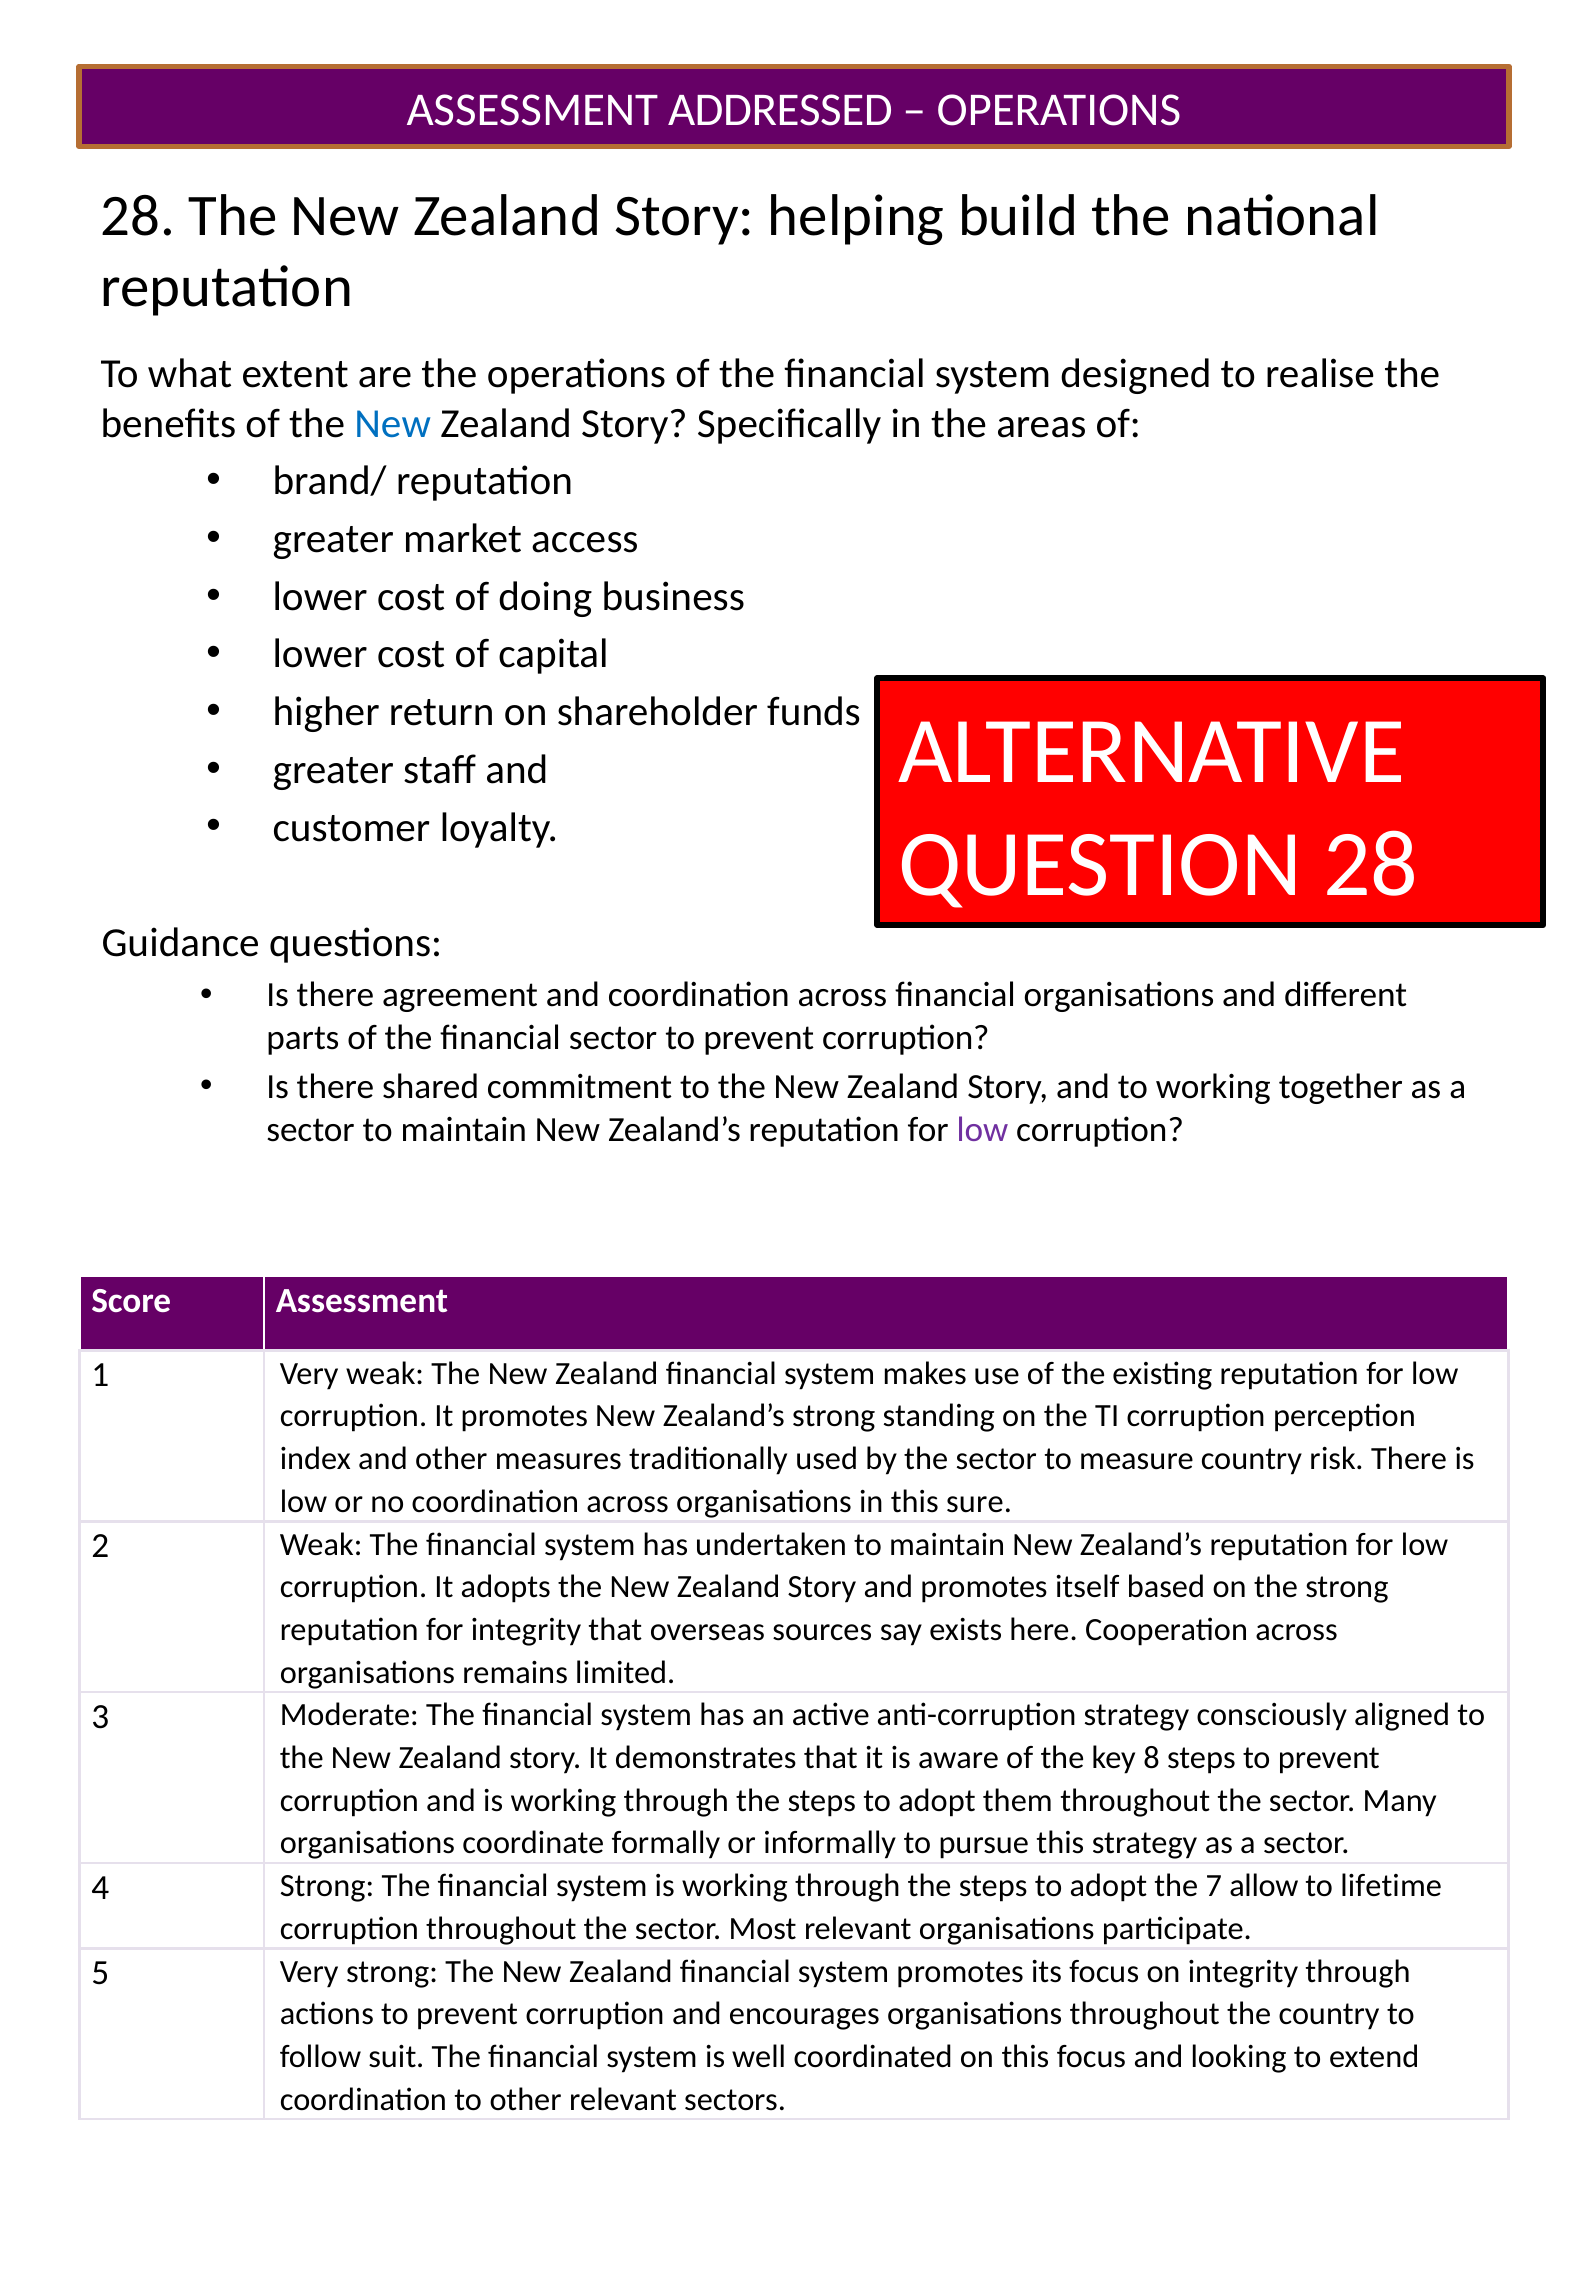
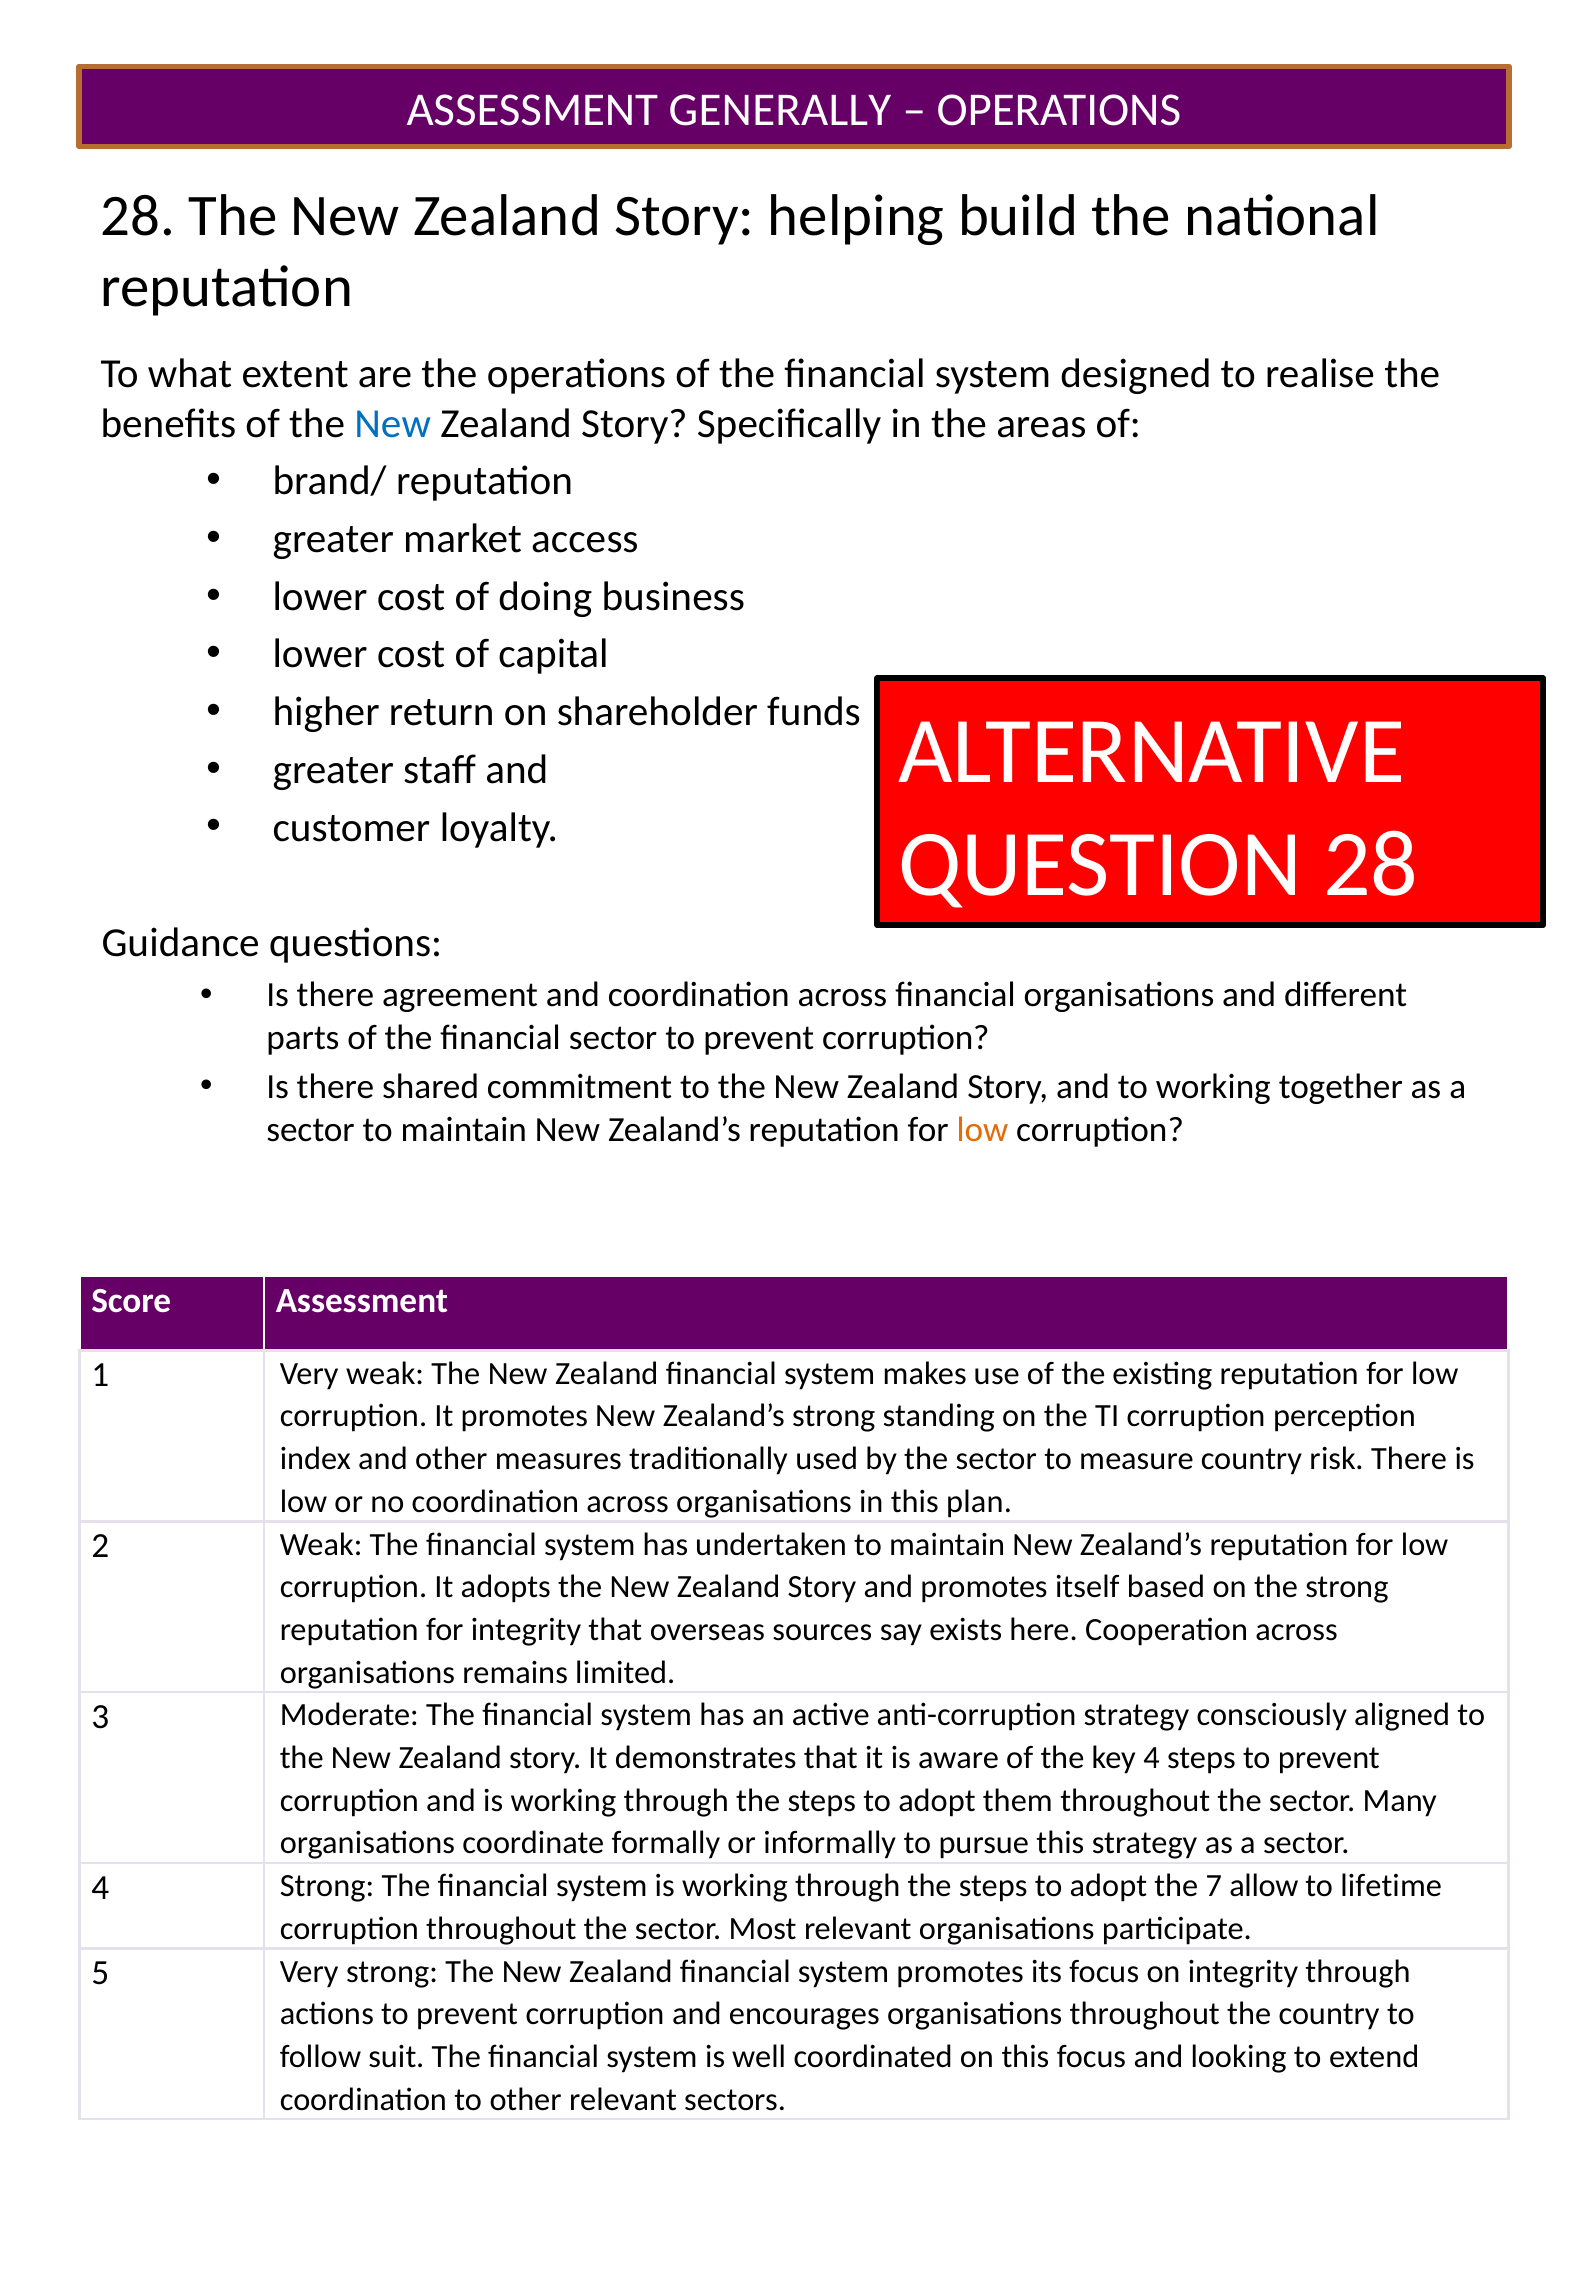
ADDRESSED: ADDRESSED -> GENERALLY (780, 110)
low colour: purple -> orange (982, 1129)
sure: sure -> plan (979, 1502)
key 8: 8 -> 4 (1152, 1758)
